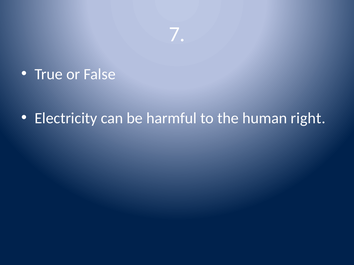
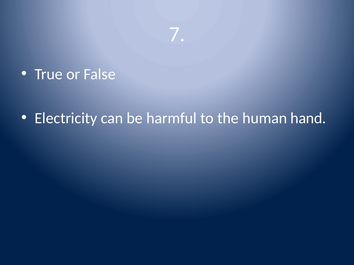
right: right -> hand (308, 118)
